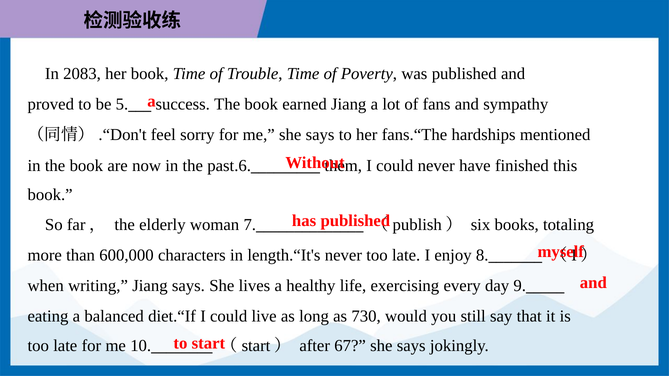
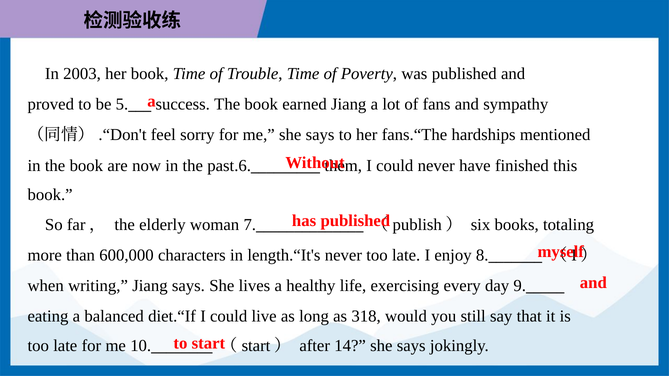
2083: 2083 -> 2003 (82, 74)
730: 730 -> 318 (366, 317)
67: 67 -> 14 (350, 346)
